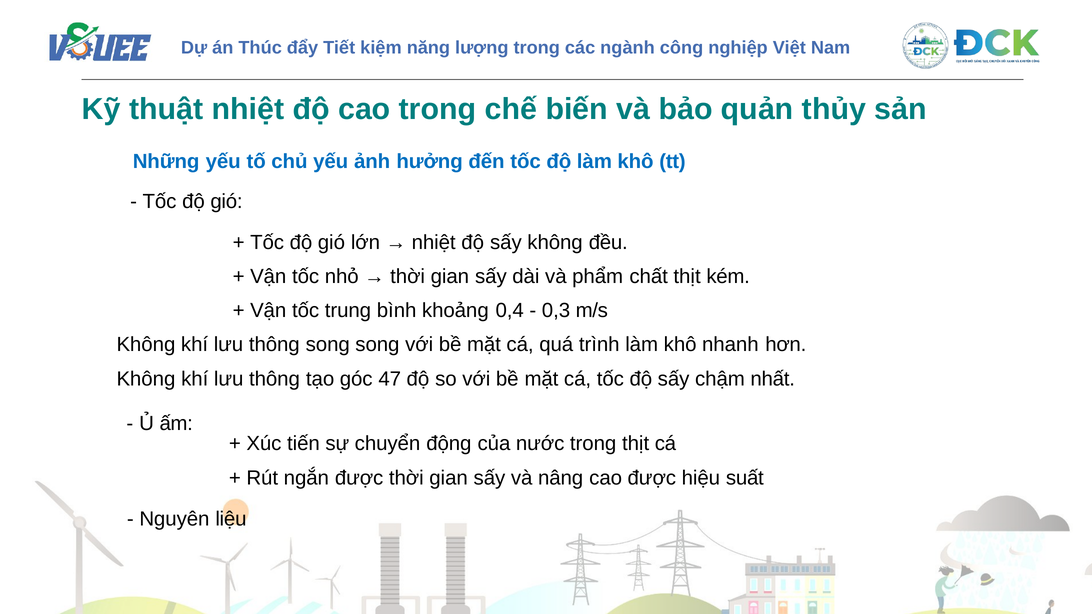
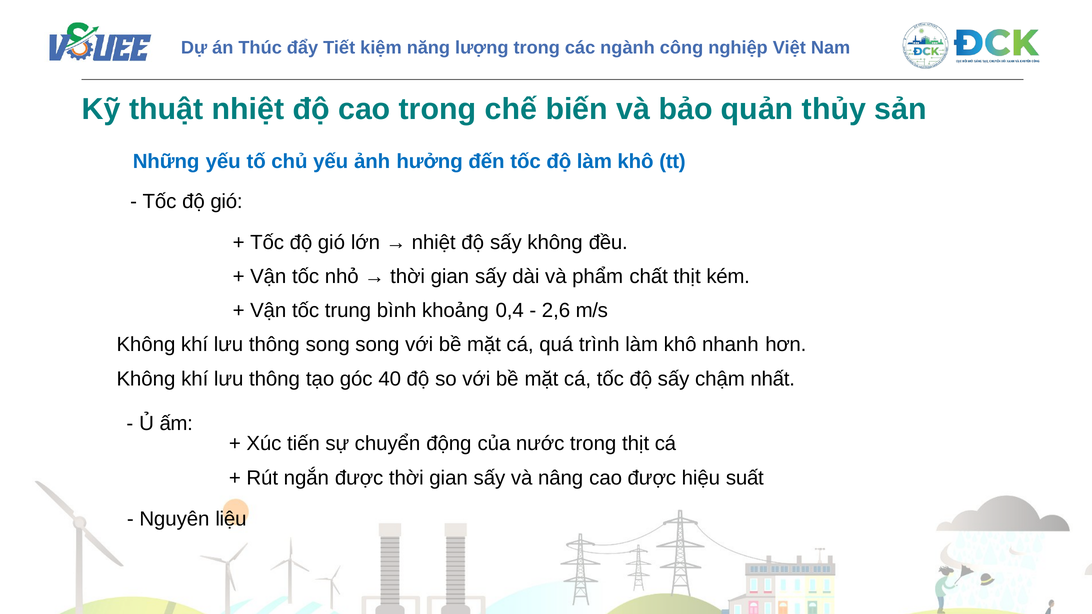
0,3: 0,3 -> 2,6 (556, 311)
47: 47 -> 40 (390, 379)
